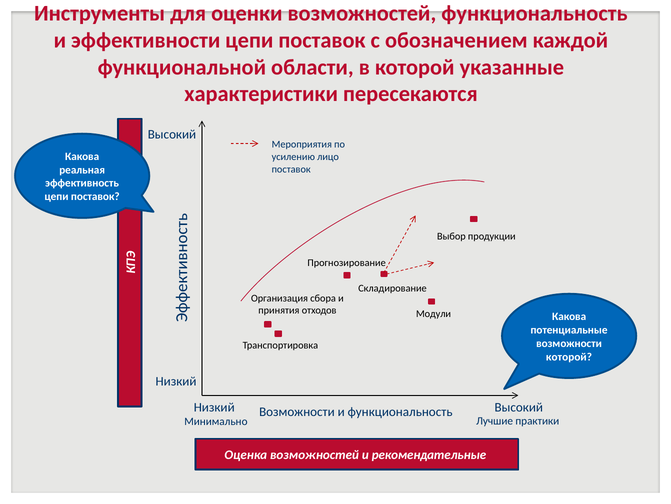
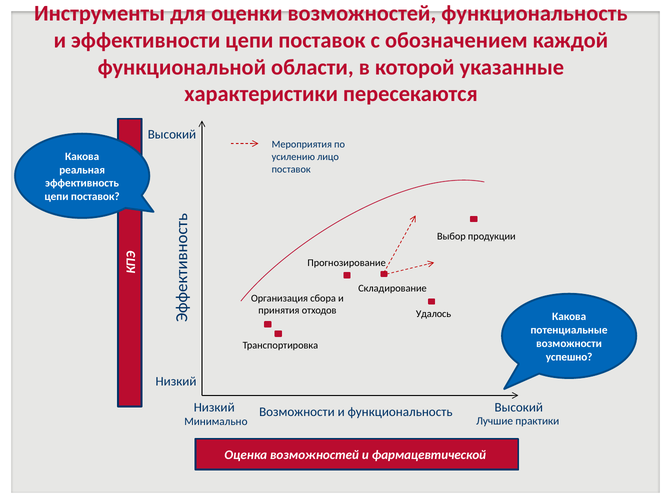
Модули: Модули -> Удалось (434, 314)
которой: которой -> успешно (569, 356)
рекомендательные: рекомендательные -> фармацевтической (429, 454)
